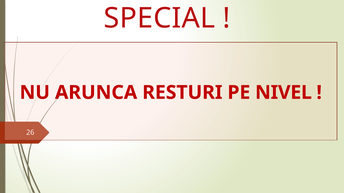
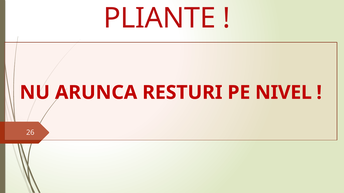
SPECIAL: SPECIAL -> PLIANTE (160, 18)
